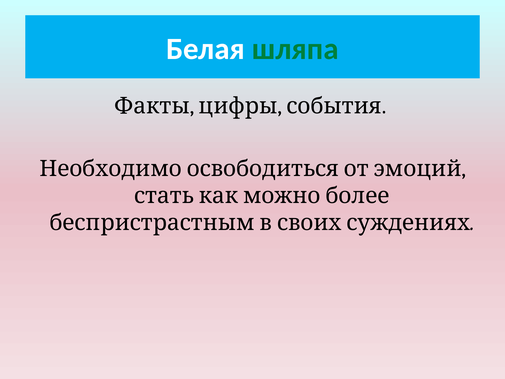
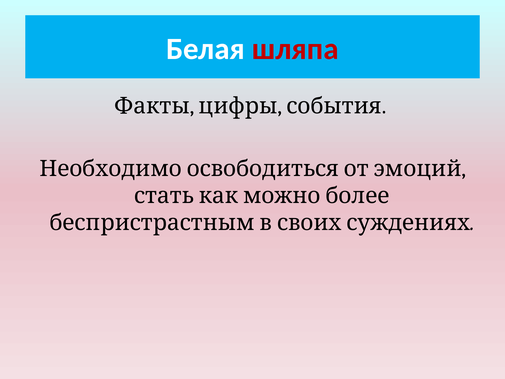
шляпа colour: green -> red (295, 49)
